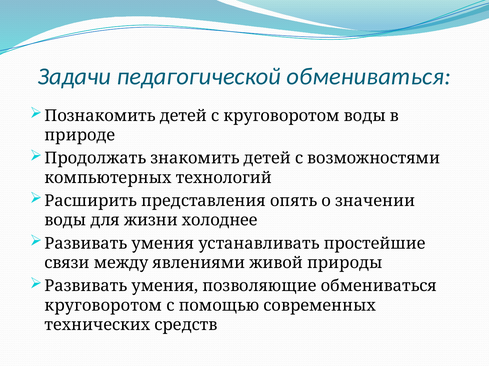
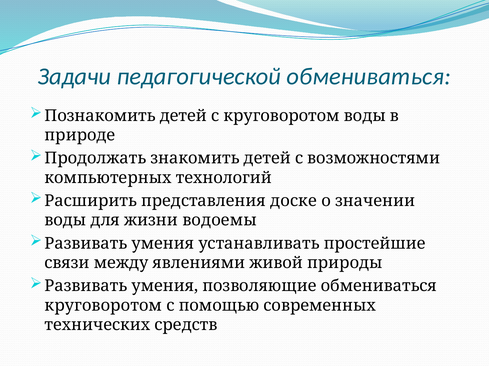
опять: опять -> доске (294, 201)
холоднее: холоднее -> водоемы (220, 221)
